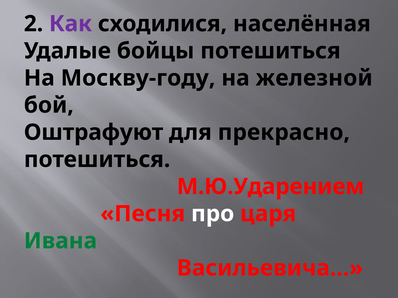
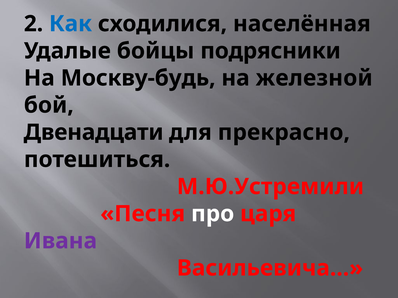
Как colour: purple -> blue (71, 24)
бойцы потешиться: потешиться -> подрясники (271, 51)
Москву-году: Москву-году -> Москву-будь (138, 78)
Оштрафуют: Оштрафуют -> Двенадцати (94, 133)
М.Ю.Ударением: М.Ю.Ударением -> М.Ю.Устремили (270, 187)
Ивана colour: green -> purple (60, 241)
